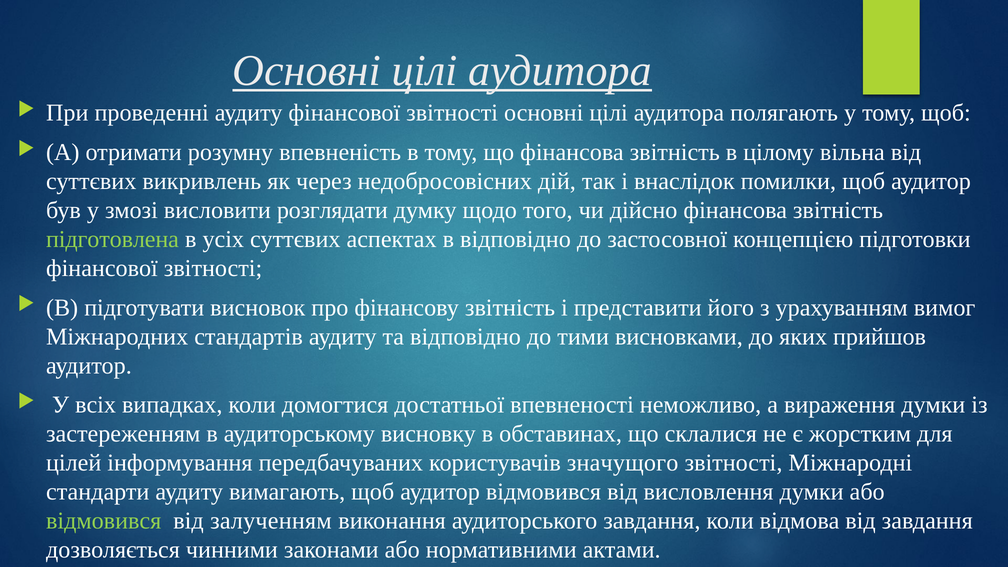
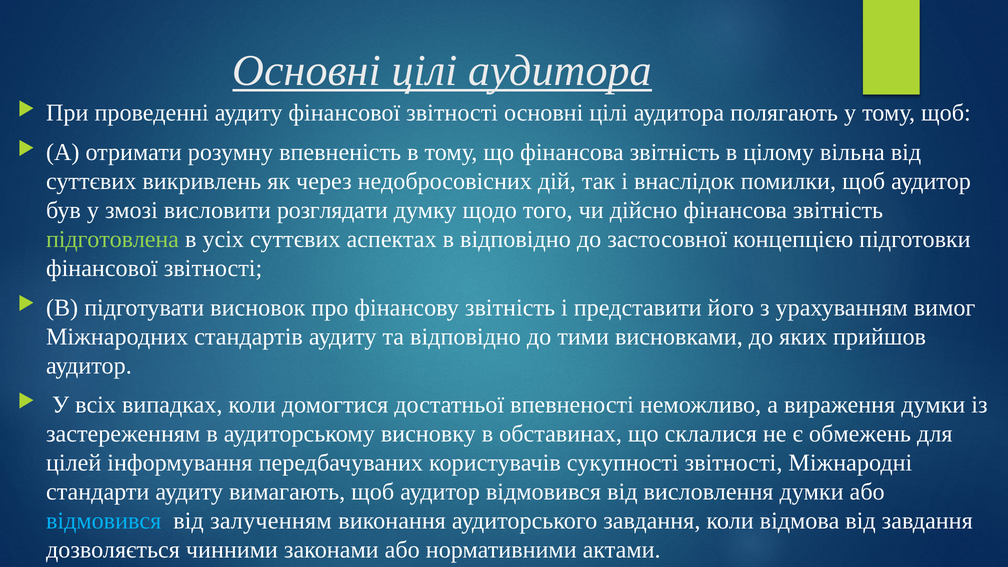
жорстким: жорстким -> обмежень (860, 434)
значущого: значущого -> сукупності (623, 463)
відмовився colour: light green -> light blue (104, 521)
